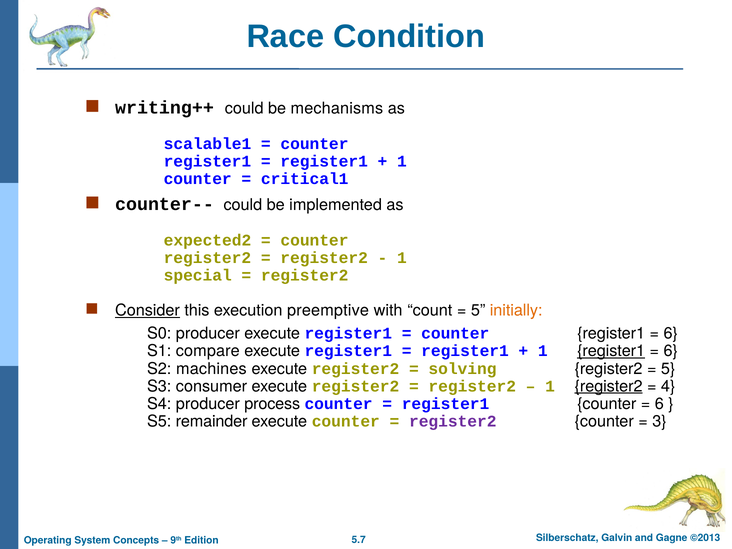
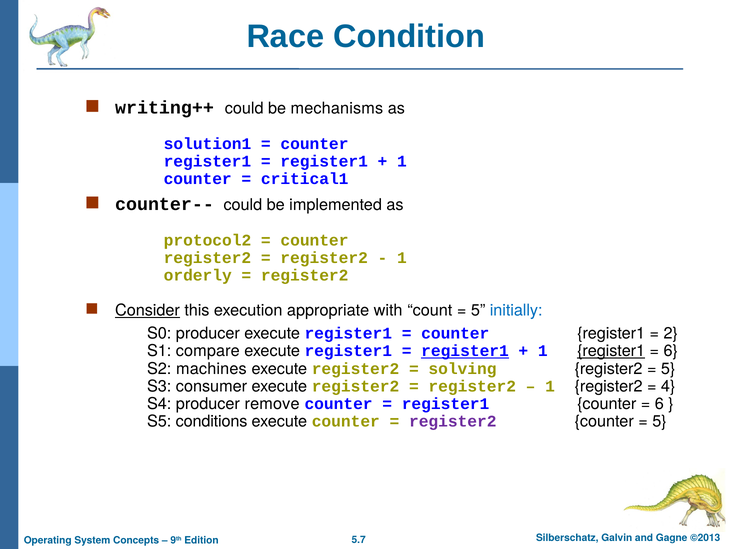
scalable1: scalable1 -> solution1 (208, 144)
expected2: expected2 -> protocol2 (208, 240)
special: special -> orderly (198, 275)
preemptive: preemptive -> appropriate (328, 310)
initially colour: orange -> blue (516, 310)
6: 6 -> 2 (671, 334)
register1 underline: none -> present (465, 351)
register2 underline: present -> none (609, 386)
process: process -> remove (272, 404)
remainder: remainder -> conditions (212, 421)
3: 3 -> 5 (660, 421)
